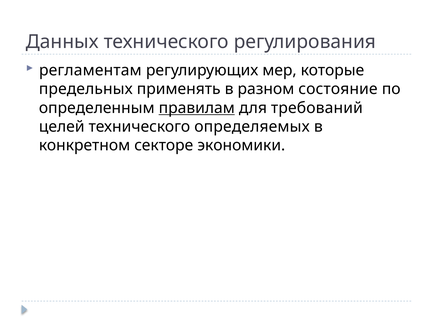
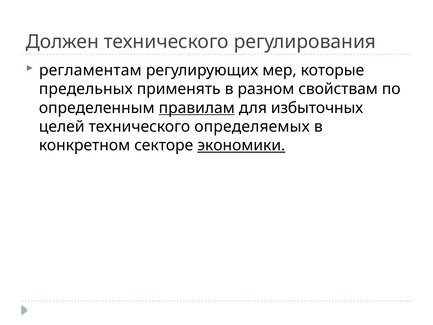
Данных: Данных -> Должен (62, 42)
состояние: состояние -> свойствам (338, 89)
требований: требований -> избыточных (317, 108)
экономики underline: none -> present (241, 145)
